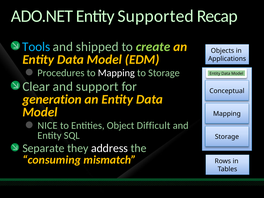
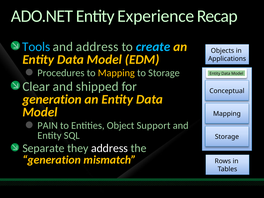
Supported: Supported -> Experience (156, 16)
and shipped: shipped -> address (97, 47)
create colour: light green -> light blue (153, 47)
Mapping colour: white -> yellow (116, 73)
support: support -> shipped (97, 87)
NICE: NICE -> PAIN (48, 126)
Difficult: Difficult -> Support (154, 126)
consuming: consuming -> generation (52, 160)
